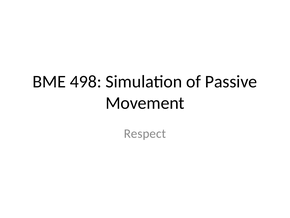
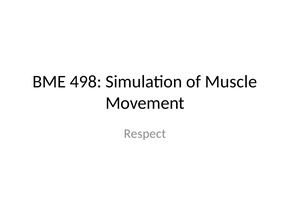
Passive: Passive -> Muscle (231, 81)
